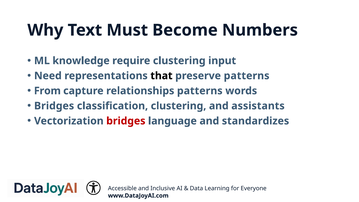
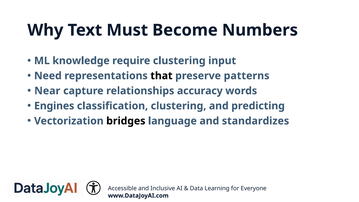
From: From -> Near (47, 91)
relationships patterns: patterns -> accuracy (200, 91)
Bridges: Bridges -> Engines (54, 106)
assistants: assistants -> predicting (258, 106)
bridges colour: red -> black (126, 121)
